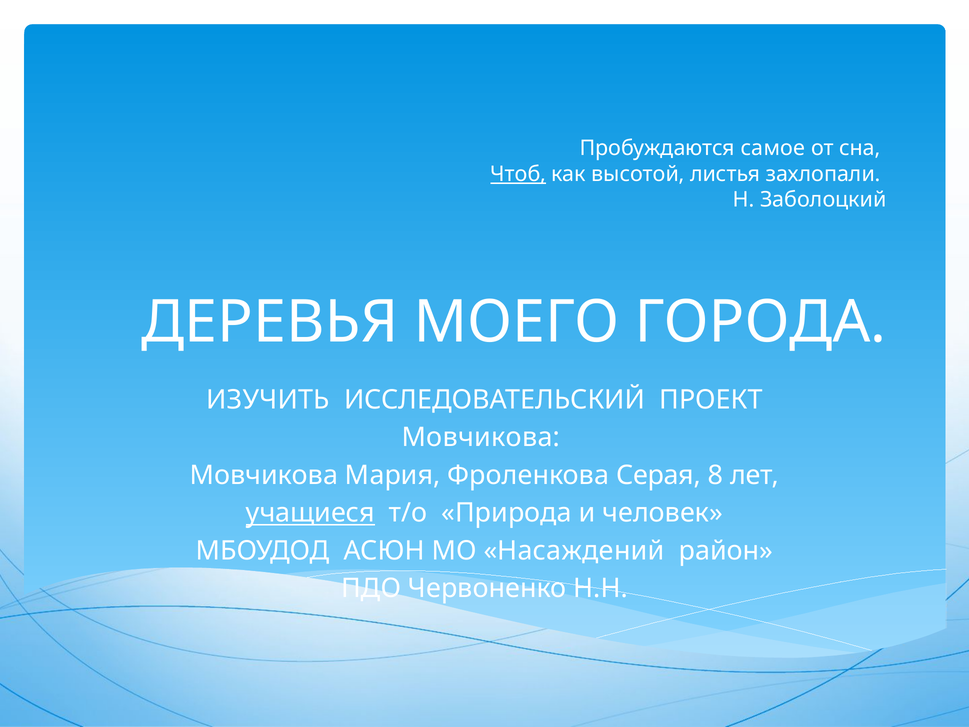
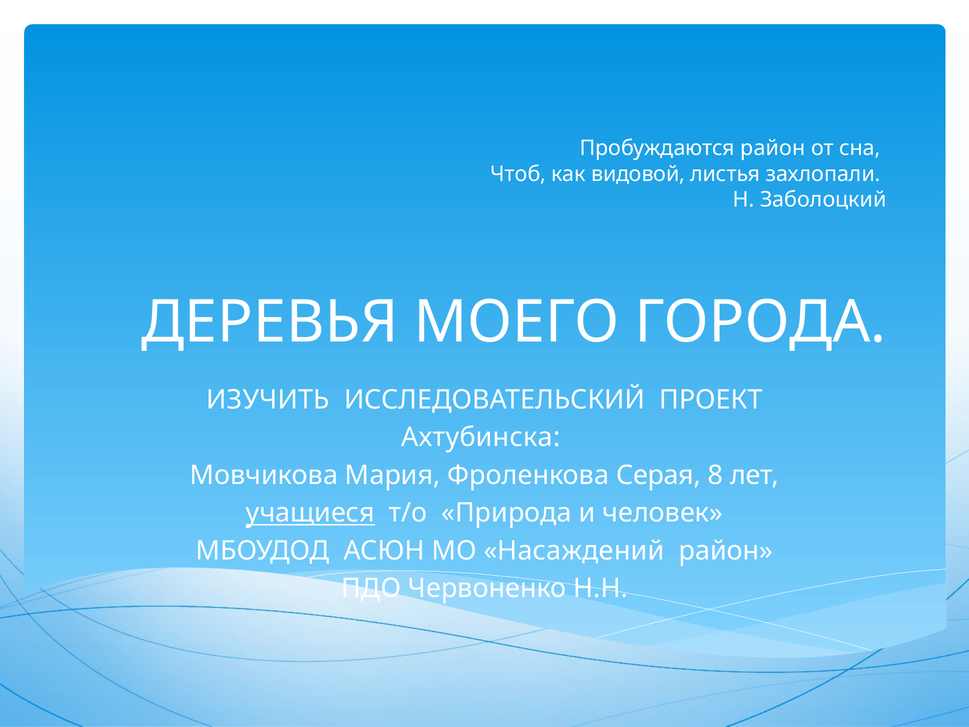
Пробуждаются самое: самое -> район (773, 148)
Чтоб underline: present -> none (518, 174)
высотой: высотой -> видовой (638, 174)
Мовчикова: Мовчикова -> Ахтубинска (481, 437)
